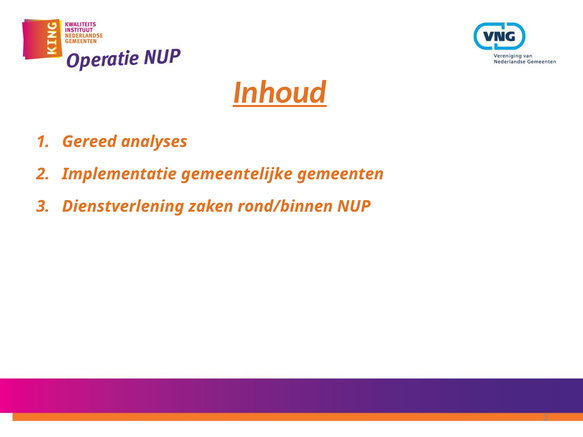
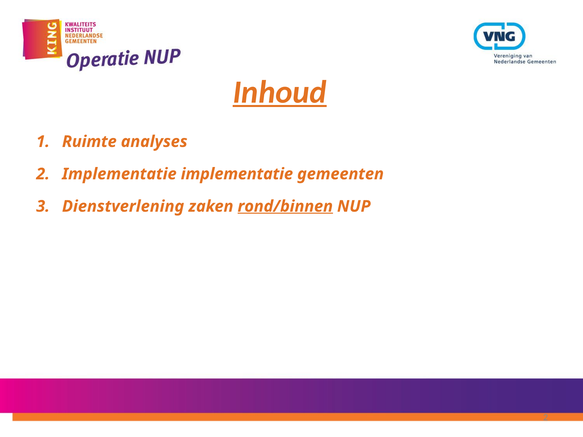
Gereed: Gereed -> Ruimte (89, 142)
Implementatie gemeentelijke: gemeentelijke -> implementatie (237, 174)
rond/binnen underline: none -> present (285, 206)
